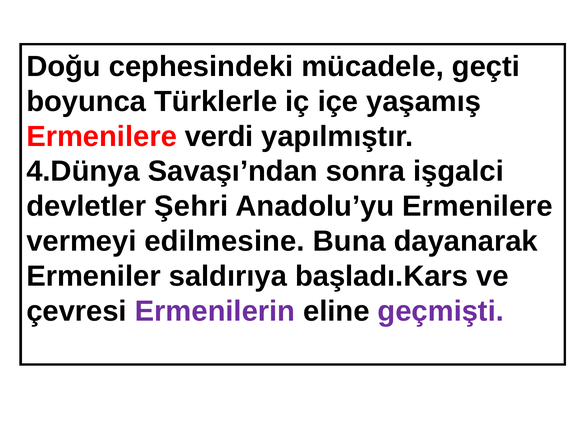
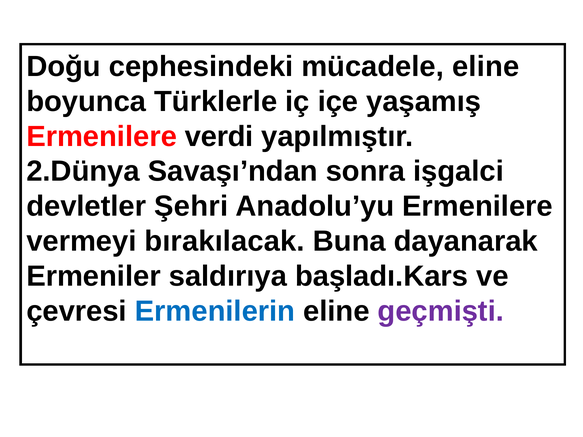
mücadele geçti: geçti -> eline (486, 67)
4.Dünya: 4.Dünya -> 2.Dünya (83, 171)
edilmesine: edilmesine -> bırakılacak (225, 241)
Ermenilerin colour: purple -> blue (215, 311)
